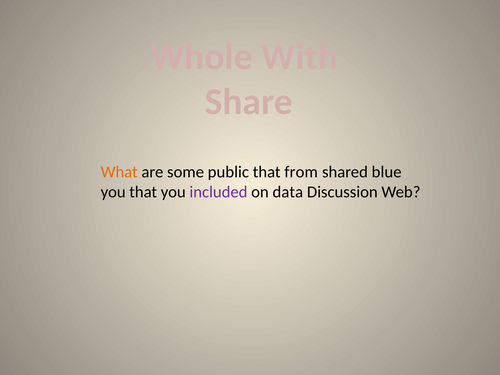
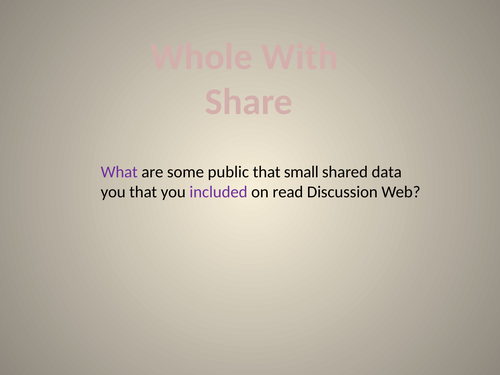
What colour: orange -> purple (119, 172)
from: from -> small (301, 172)
blue: blue -> data (387, 172)
data: data -> read (288, 192)
